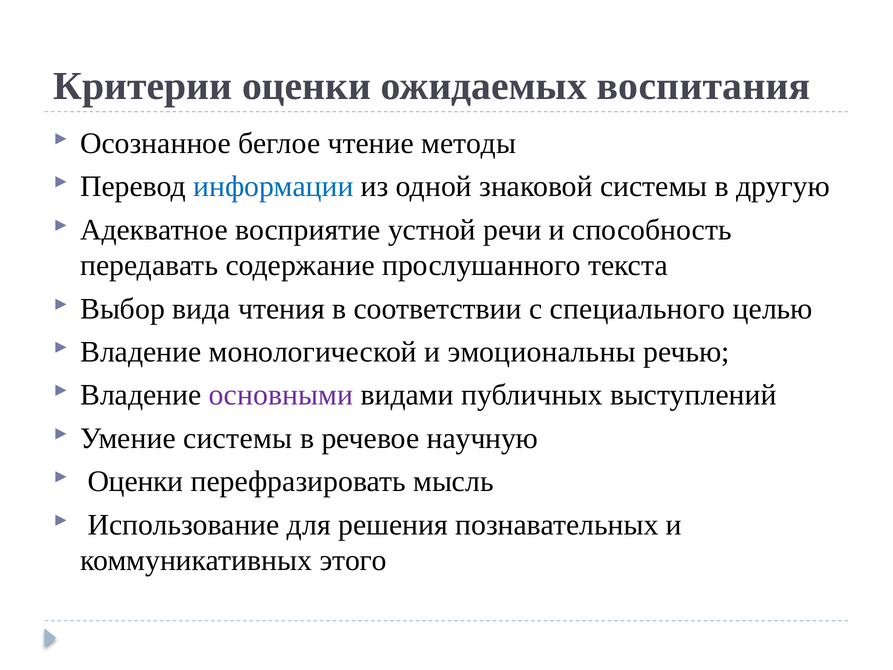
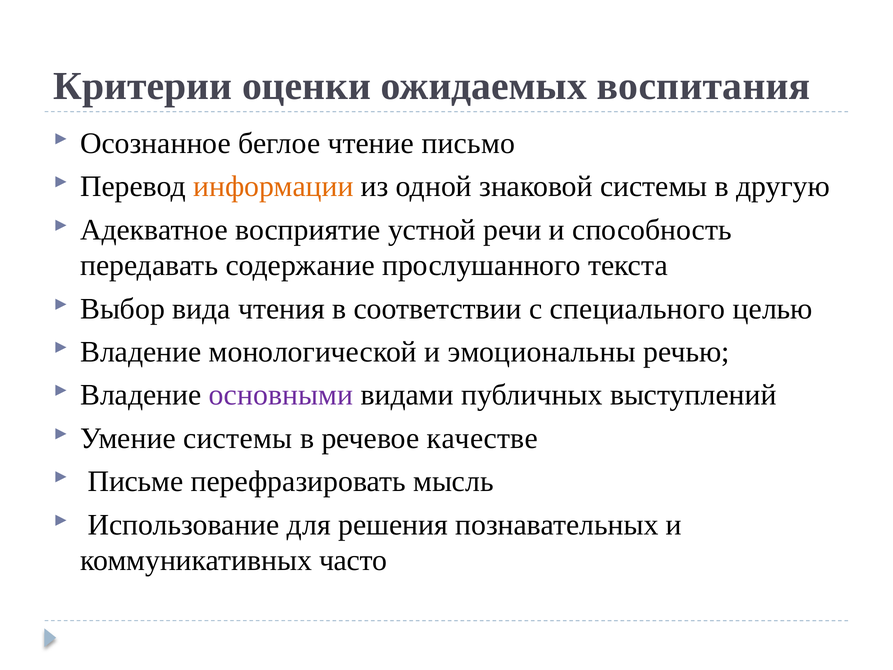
методы: методы -> письмо (468, 143)
информации colour: blue -> orange (273, 187)
научную: научную -> качестве (482, 438)
Оценки: Оценки -> Письме (135, 481)
этого: этого -> часто (353, 560)
